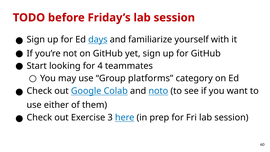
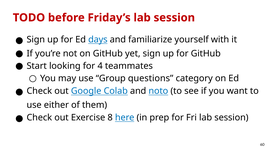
platforms: platforms -> questions (151, 78)
3: 3 -> 8 (110, 117)
